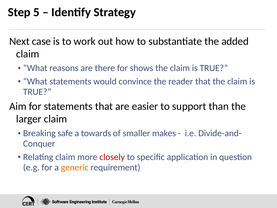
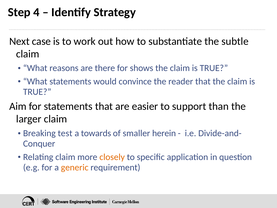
5: 5 -> 4 (37, 12)
added: added -> subtle (235, 41)
safe: safe -> test (65, 133)
makes: makes -> herein (164, 133)
closely colour: red -> orange (112, 157)
